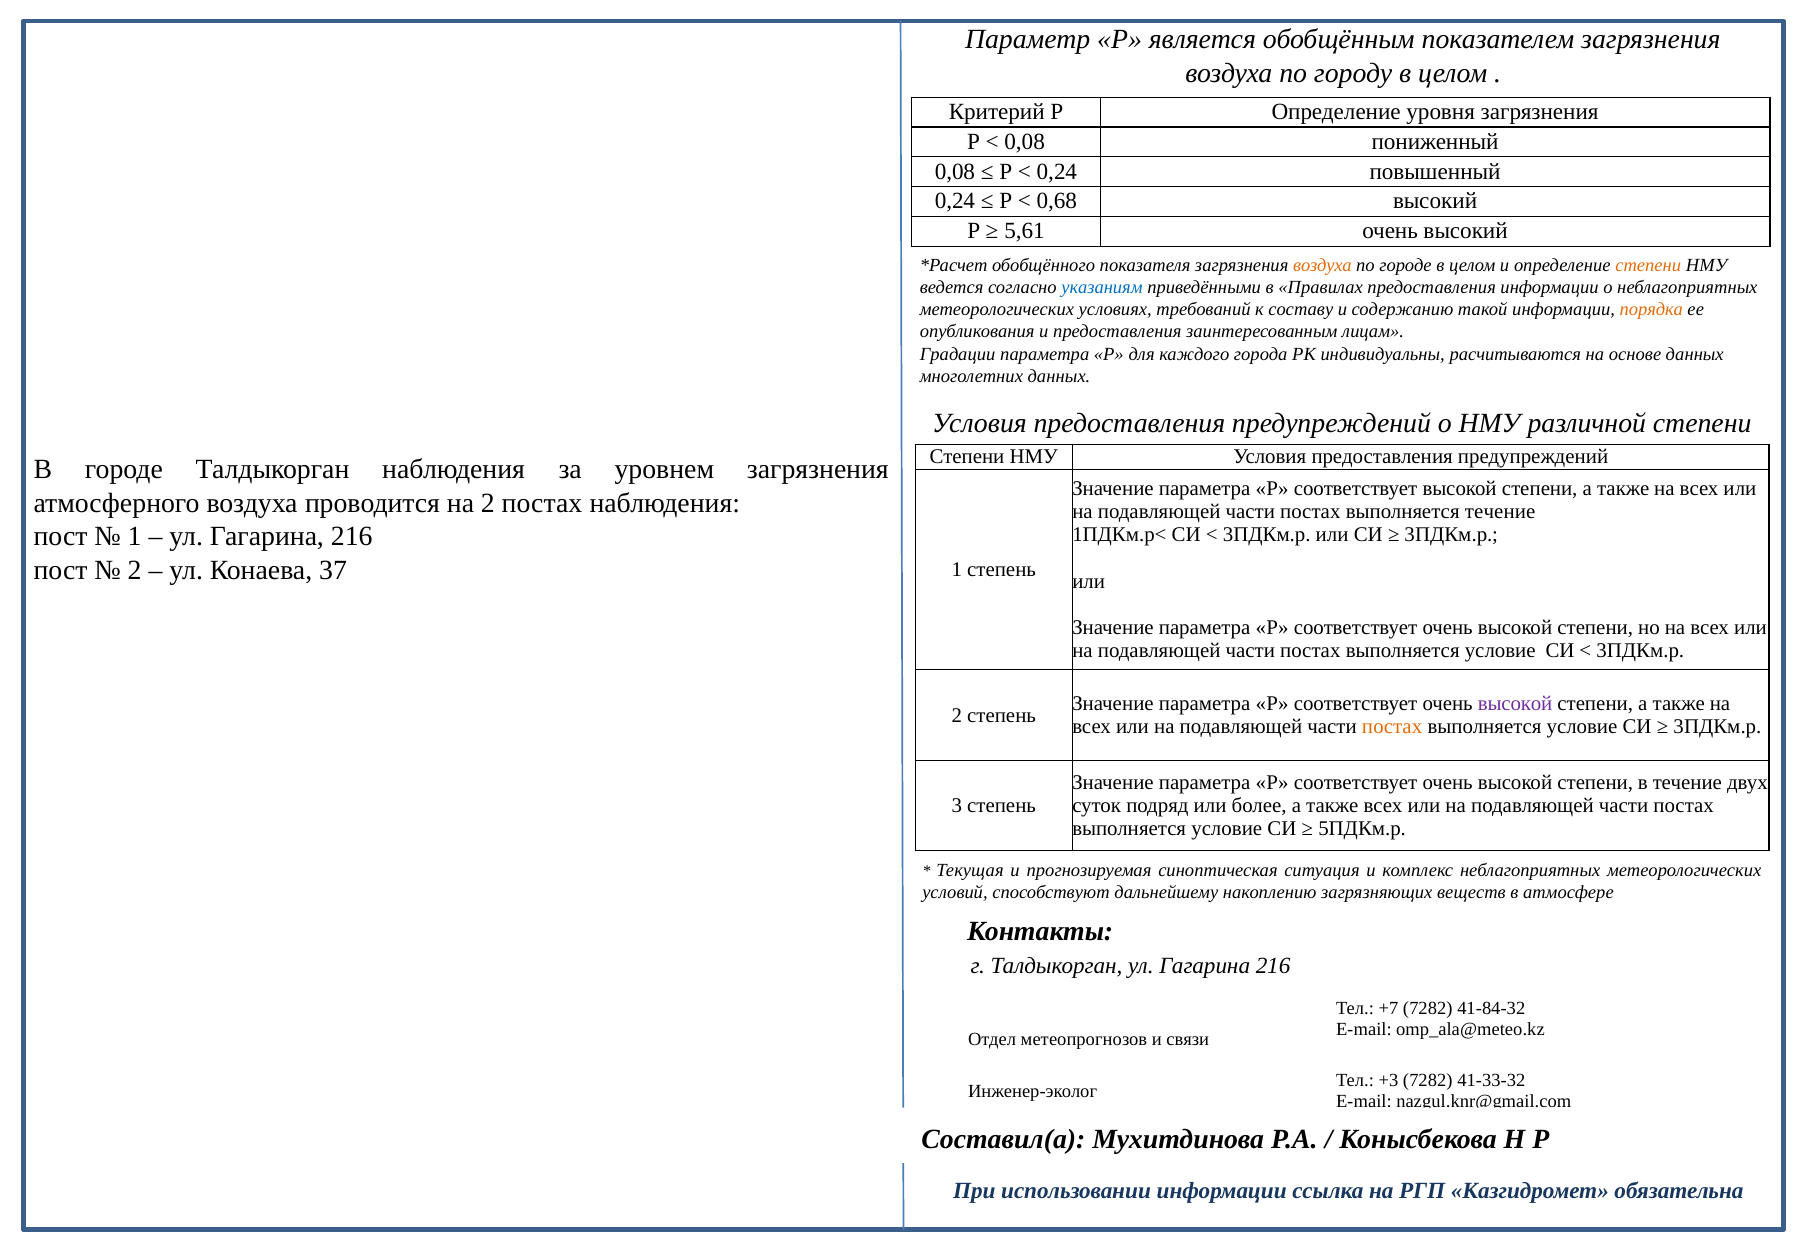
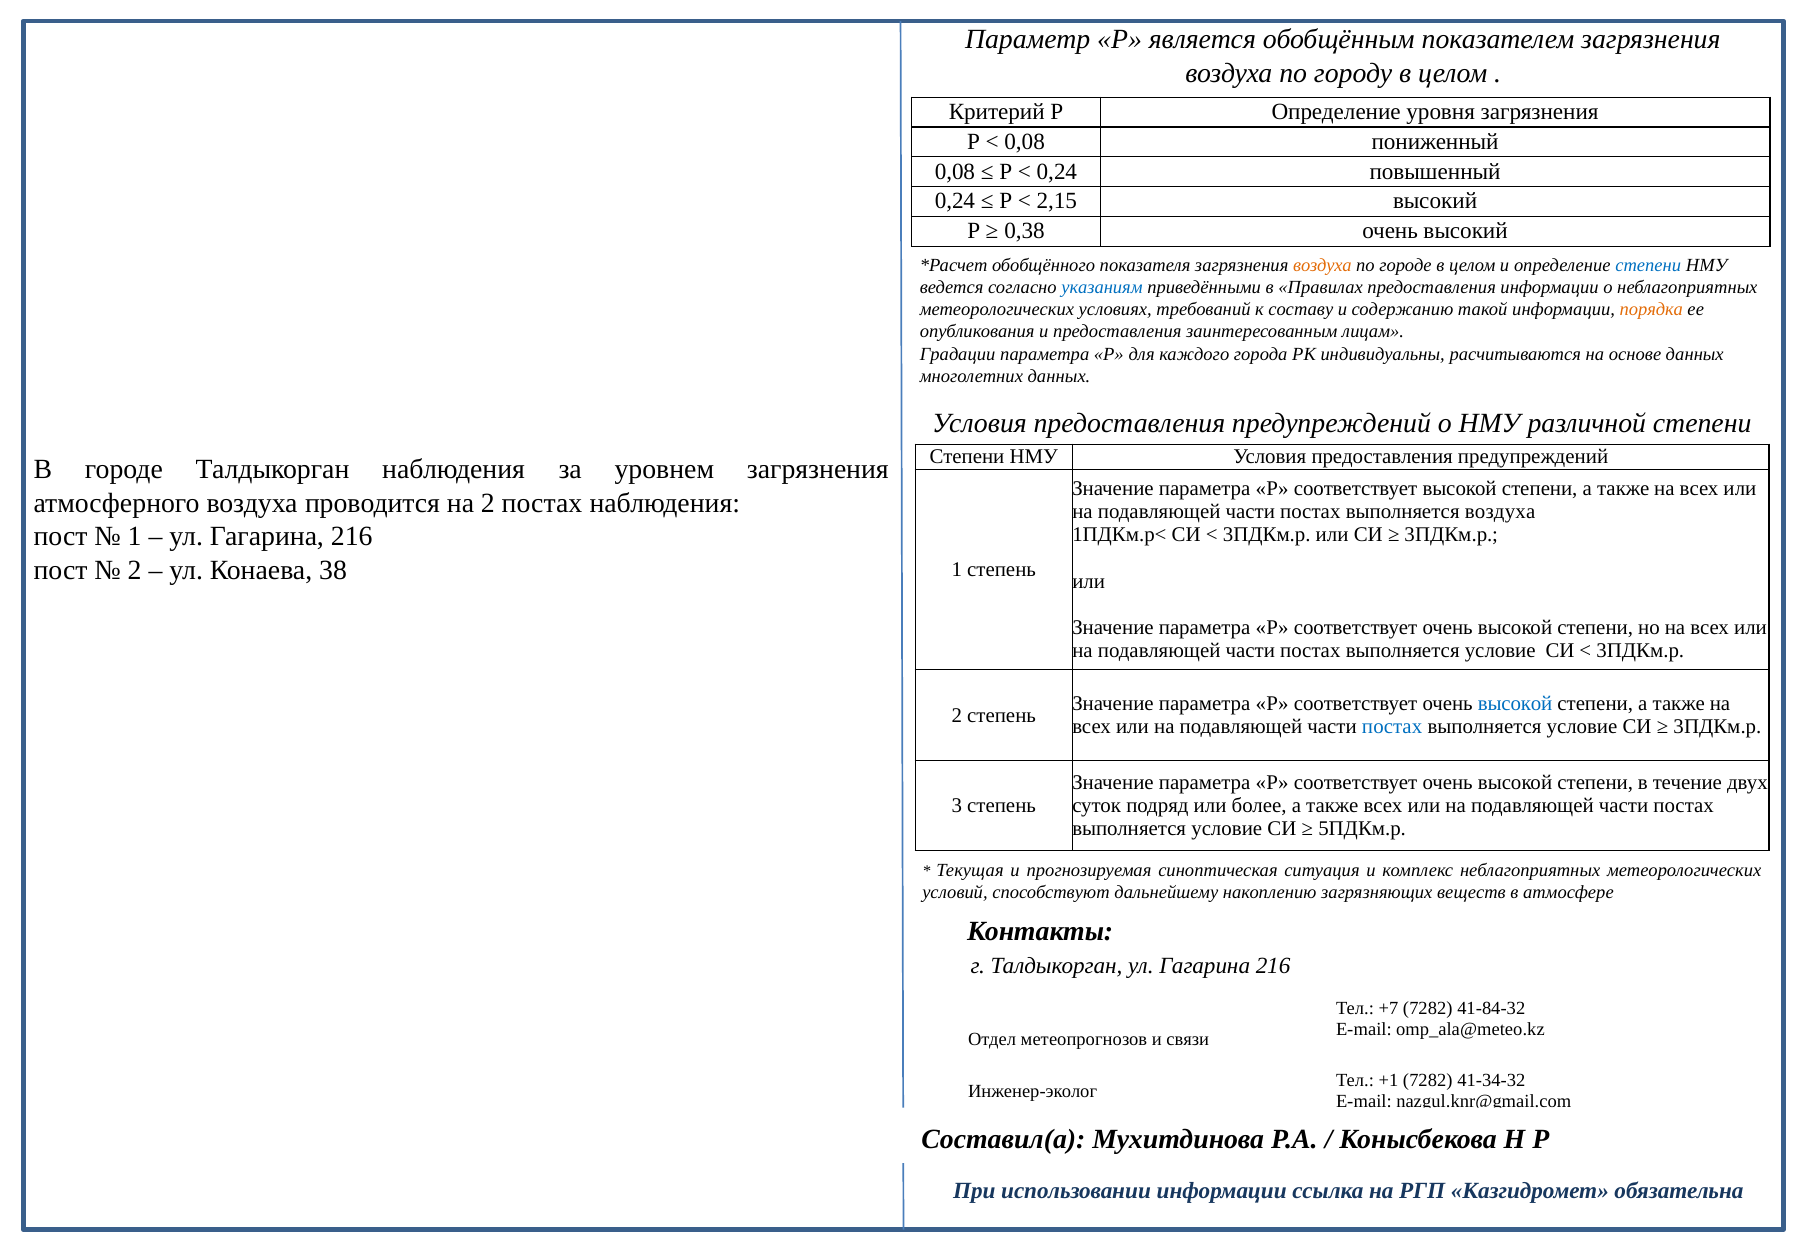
0,68: 0,68 -> 2,15 (1057, 201)
5,61: 5,61 -> 0,38 (1024, 231)
степени colour: orange -> blue (1648, 265)
выполняется течение: течение -> воздуха (1500, 512)
37: 37 -> 38 (333, 570)
высокой colour: purple -> blue (1515, 704)
постах colour: orange -> blue (1392, 727)
+3: +3 -> +1 (1388, 1081)
41-33-32: 41-33-32 -> 41-34-32 (1491, 1081)
